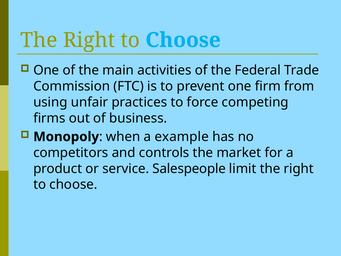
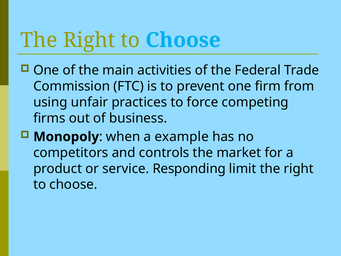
Salespeople: Salespeople -> Responding (189, 168)
